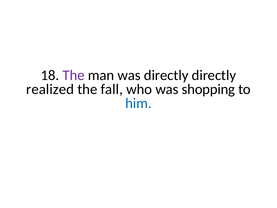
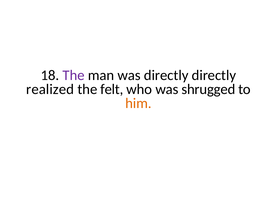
fall: fall -> felt (112, 89)
shopping: shopping -> shrugged (208, 89)
him colour: blue -> orange (138, 103)
